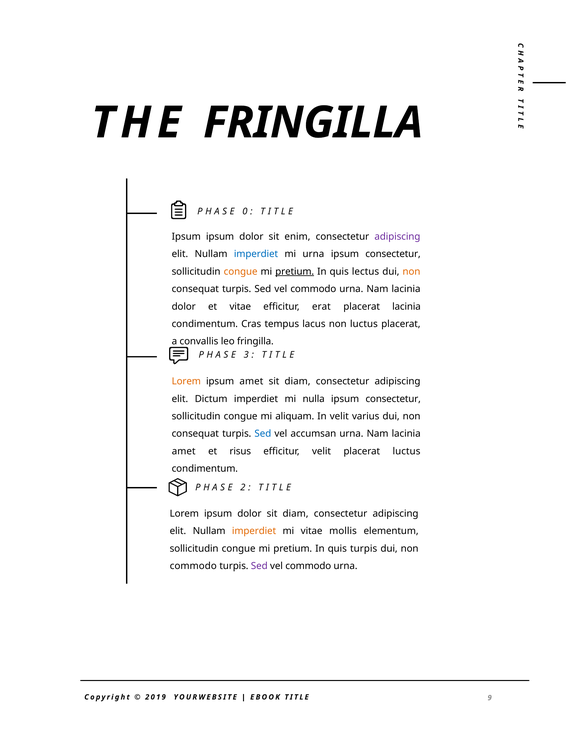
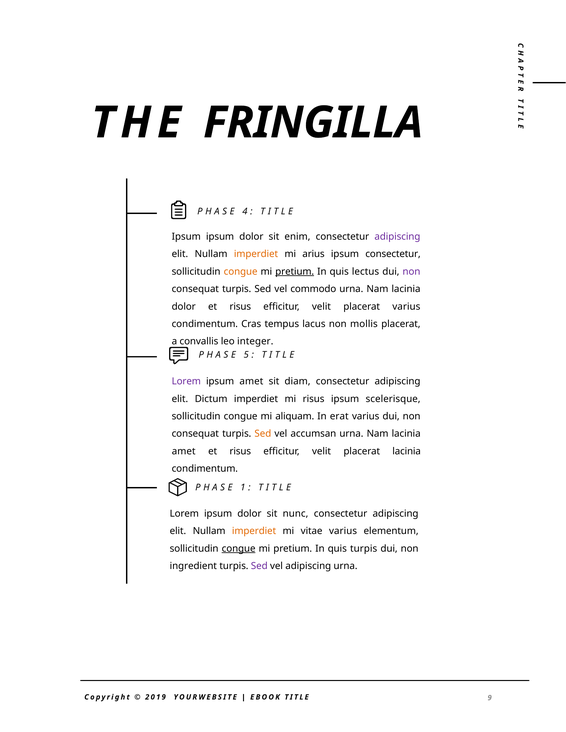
0: 0 -> 4 (245, 212)
imperdiet colour: blue -> orange (256, 254)
mi urna: urna -> arius (314, 254)
non colour: orange -> purple (411, 272)
dolor et vitae: vitae -> risus (240, 307)
erat: erat -> velit (321, 307)
placerat lacinia: lacinia -> varius (406, 307)
non luctus: luctus -> mollis (364, 324)
leo fringilla: fringilla -> integer (255, 342)
3: 3 -> 5 (246, 355)
Lorem colour: orange -> purple (186, 382)
mi nulla: nulla -> risus (314, 399)
consectetur: consectetur -> scelerisque (393, 399)
In velit: velit -> erat (339, 417)
Sed colour: blue -> orange (263, 434)
placerat luctus: luctus -> lacinia (407, 452)
2: 2 -> 1 (243, 488)
dolor sit diam: diam -> nunc (296, 514)
vitae mollis: mollis -> varius (343, 531)
congue underline: none -> present (239, 549)
commodo: commodo -> ingredient (193, 566)
commodo: commodo -> adipiscing (308, 566)
